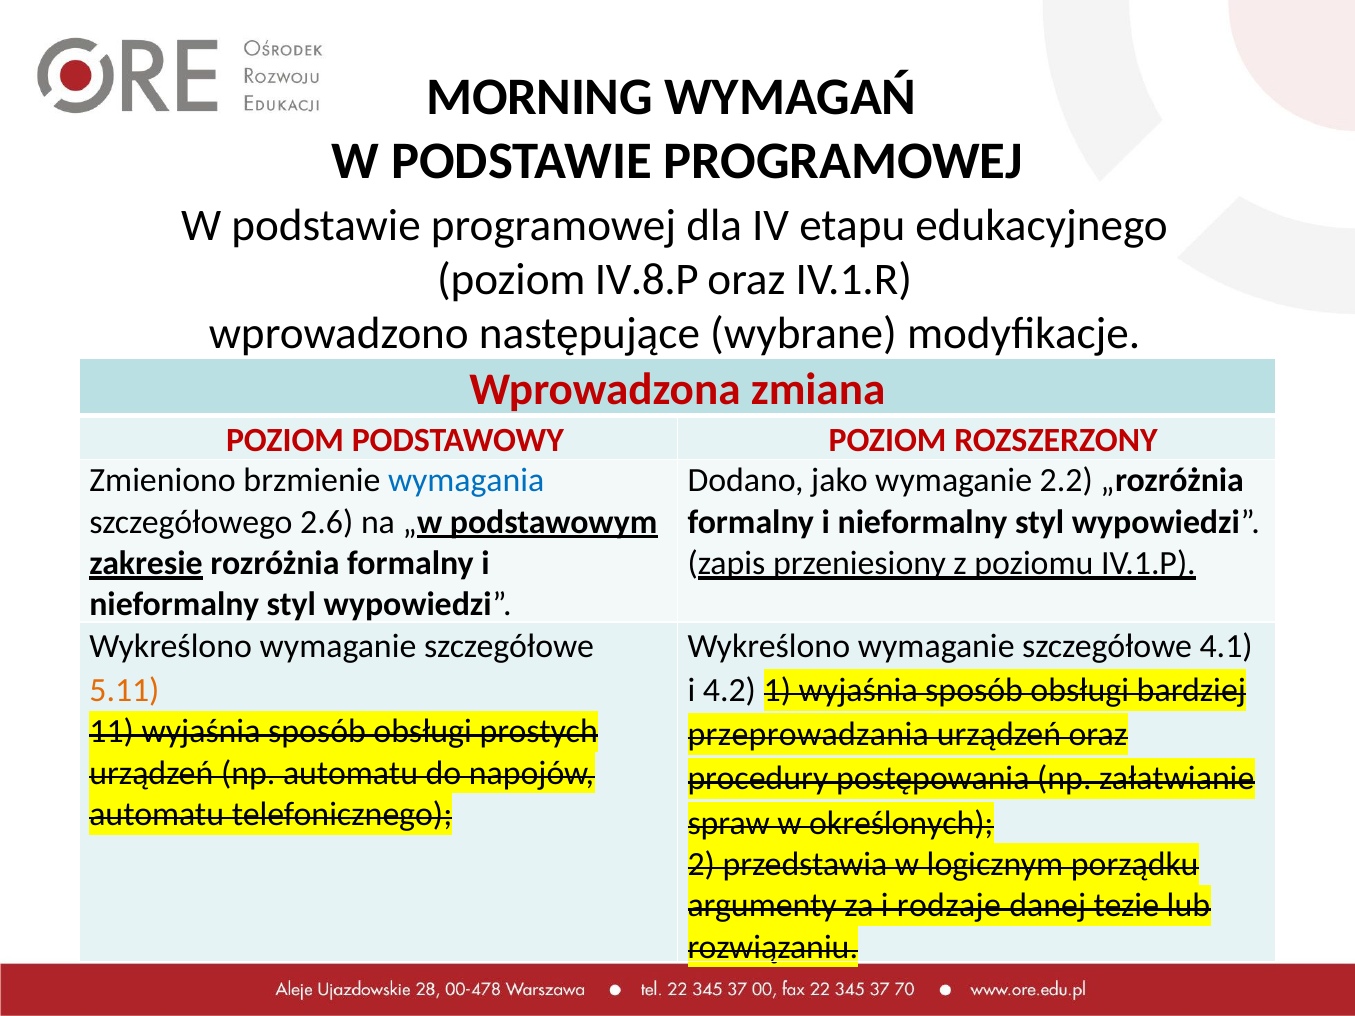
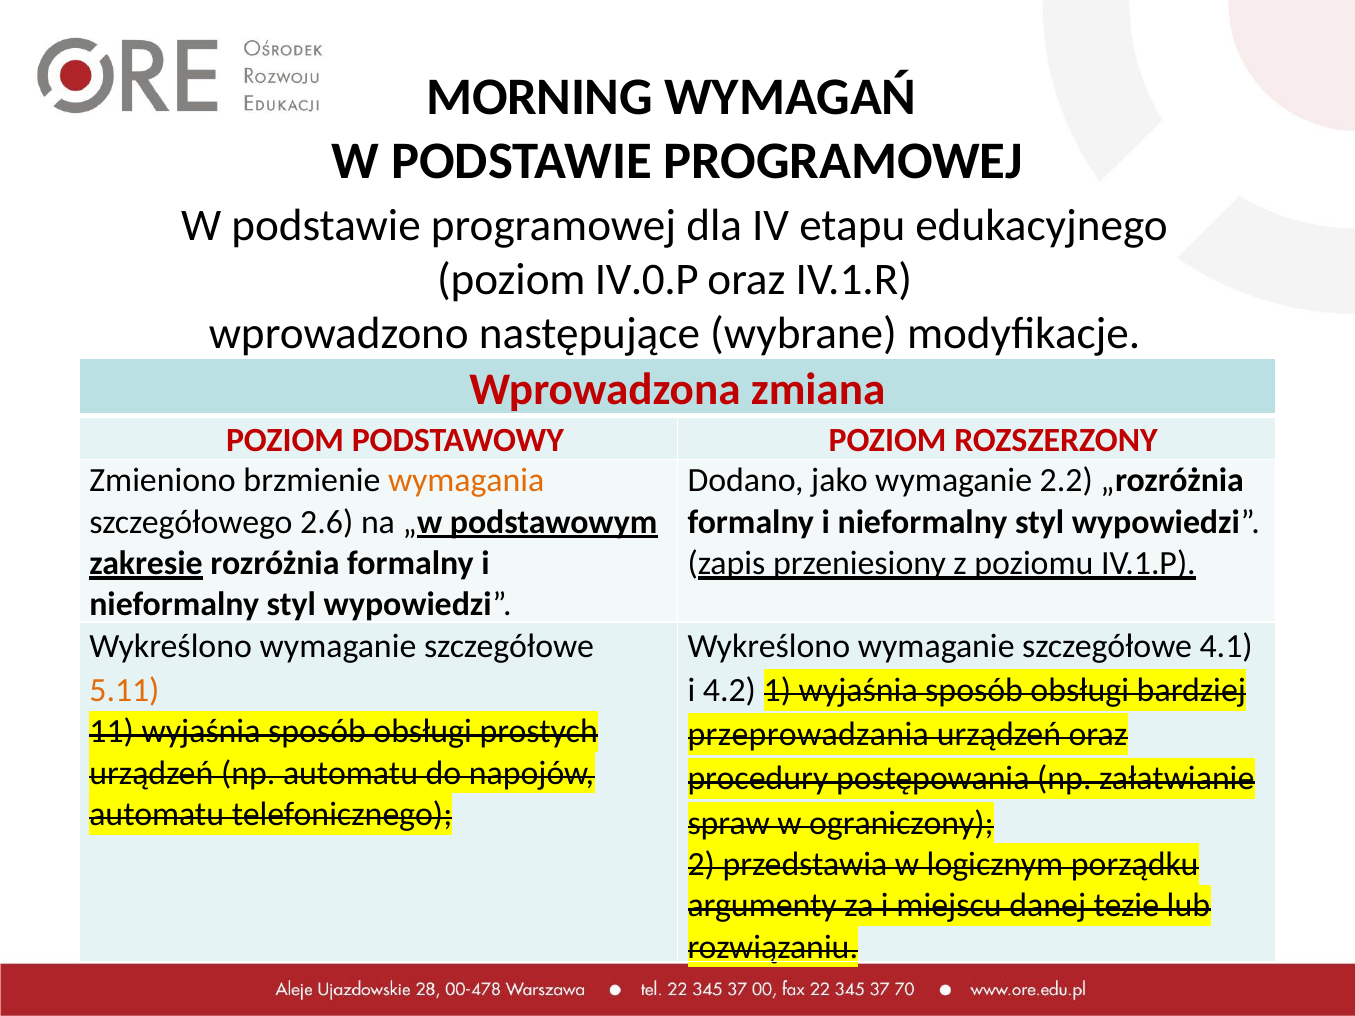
IV.8.P: IV.8.P -> IV.0.P (647, 280)
wymagania colour: blue -> orange (466, 481)
określonych: określonych -> ograniczony (901, 823)
rodzaje: rodzaje -> miejscu (949, 906)
